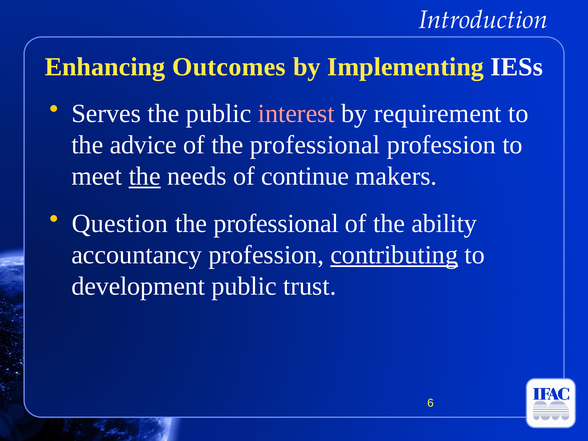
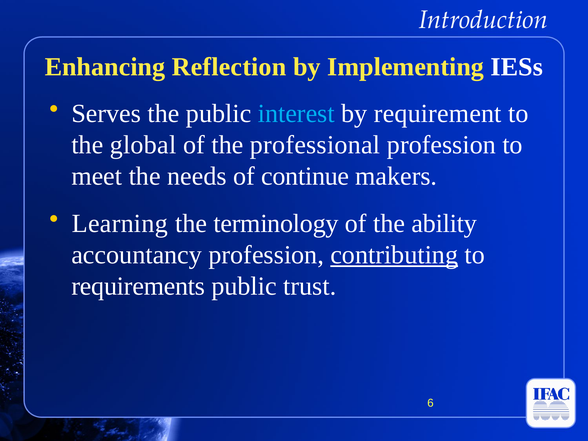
Outcomes: Outcomes -> Reflection (229, 67)
interest colour: pink -> light blue (296, 114)
advice: advice -> global (143, 145)
the underline: present -> none (145, 176)
Question: Question -> Learning (120, 223)
professional: professional -> terminology (276, 223)
development: development -> requirements (138, 286)
